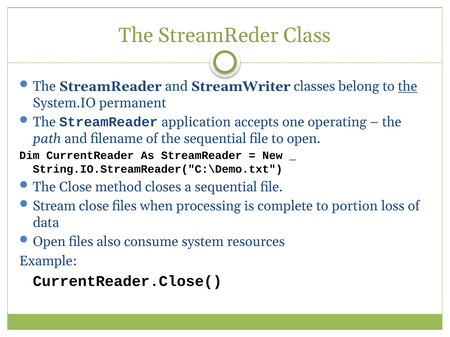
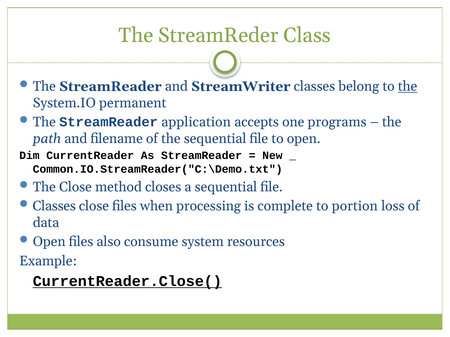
operating: operating -> programs (337, 122)
String.IO.StreamReader("C:\Demo.txt: String.IO.StreamReader("C:\Demo.txt -> Common.IO.StreamReader("C:\Demo.txt (158, 169)
Stream: Stream -> Classes (54, 206)
CurrentReader.Close( underline: none -> present (127, 282)
